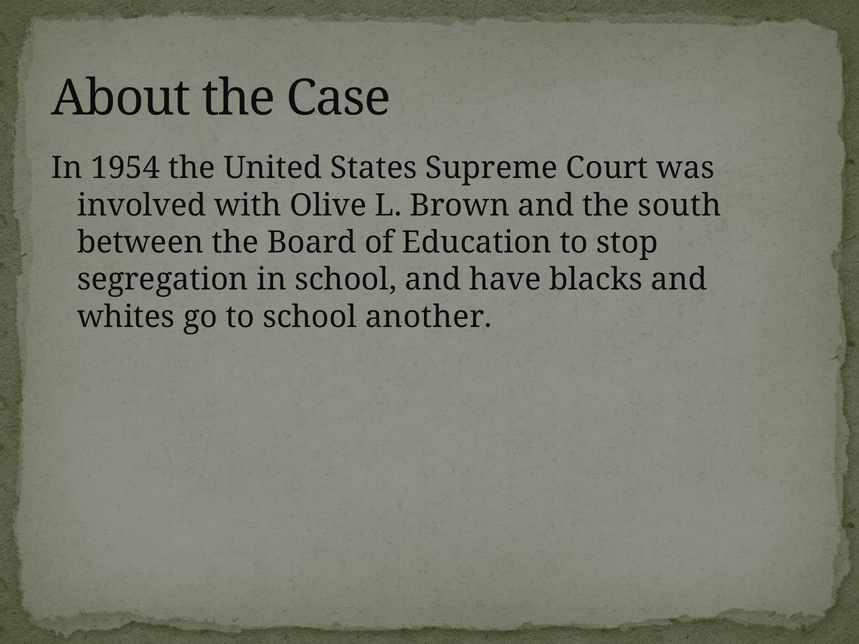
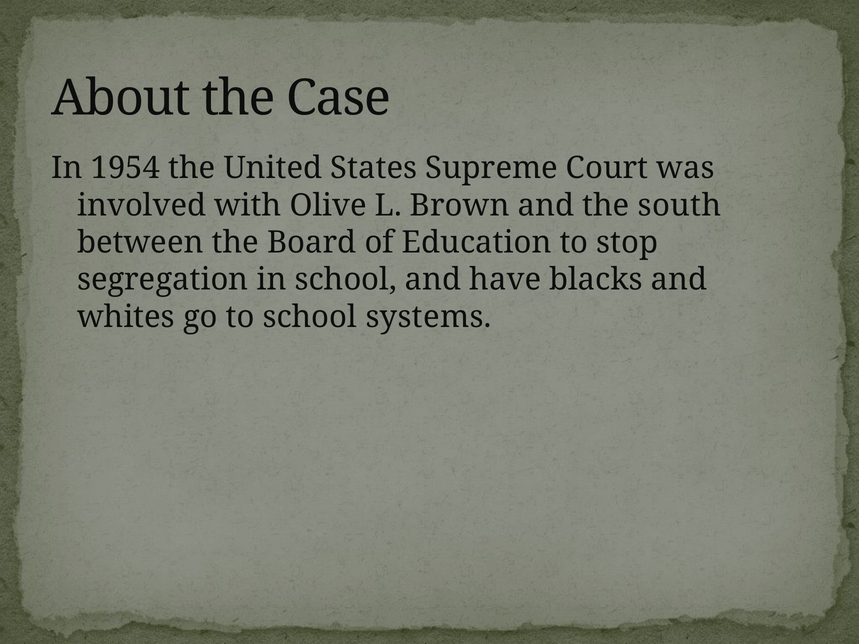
another: another -> systems (429, 317)
